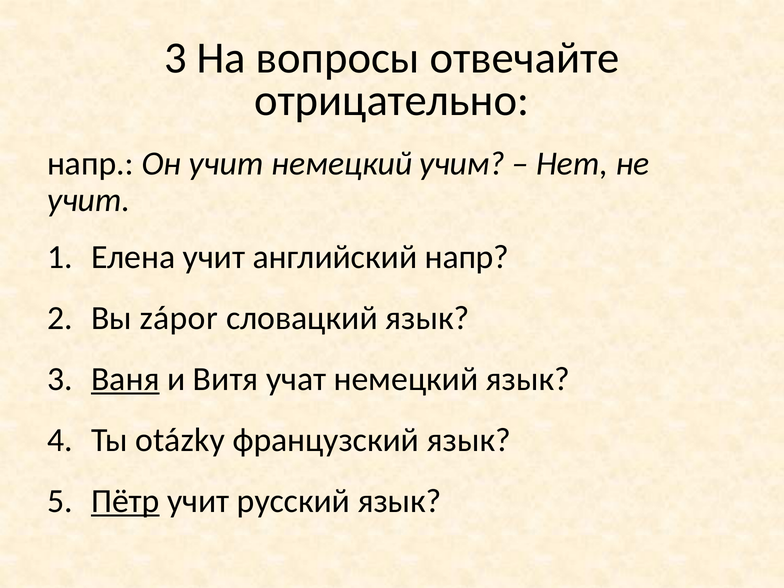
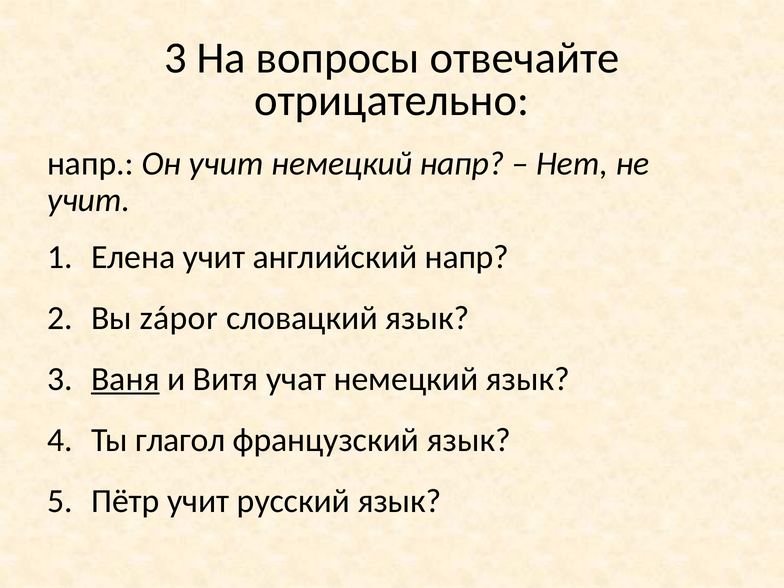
немецкий учим: учим -> напр (462, 164)
otázky: otázky -> глагол (180, 440)
Пётр underline: present -> none (125, 501)
